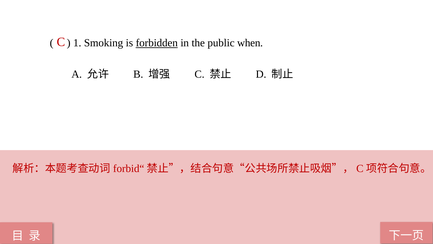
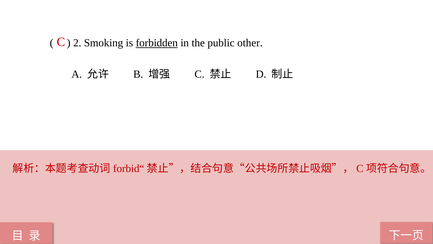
1: 1 -> 2 (77, 43)
when: when -> other (250, 43)
